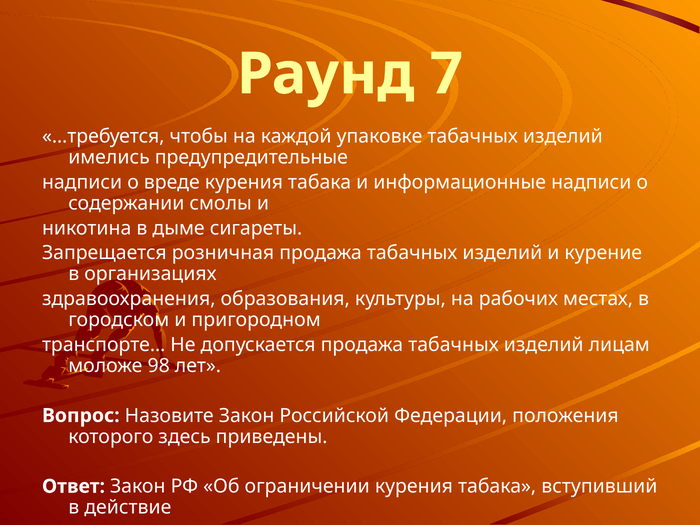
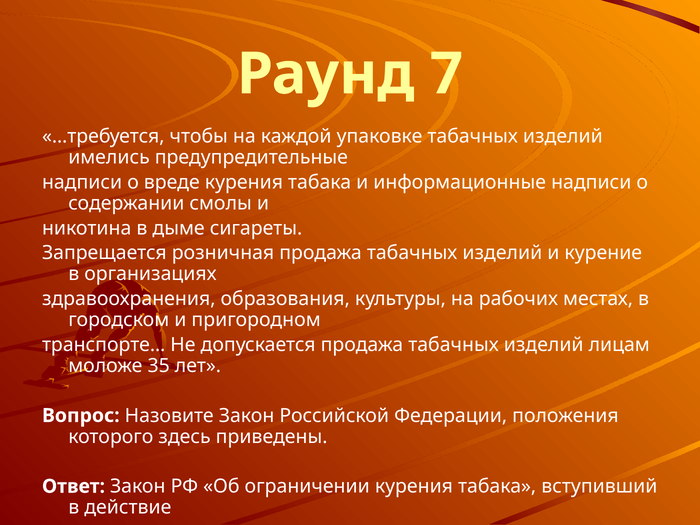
98: 98 -> 35 (159, 366)
